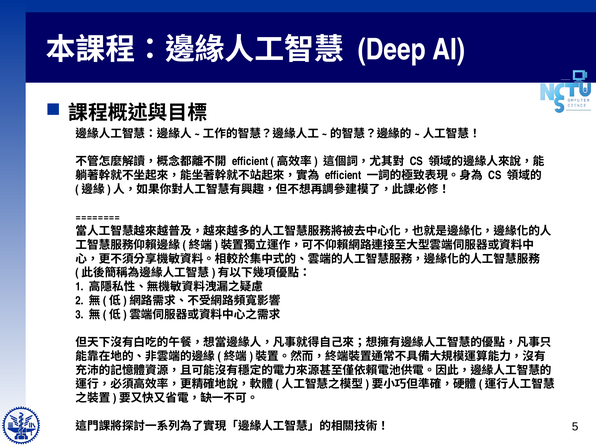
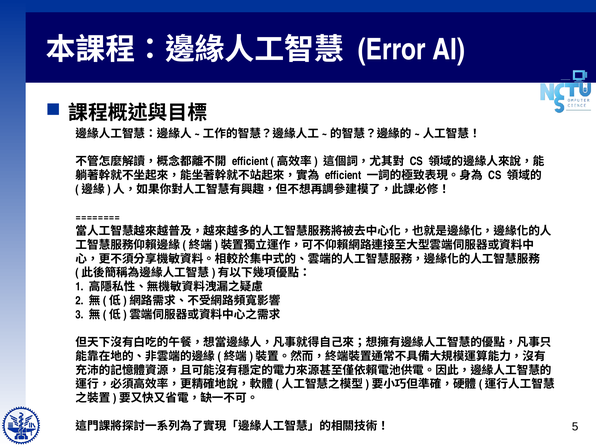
Deep: Deep -> Error (392, 50)
